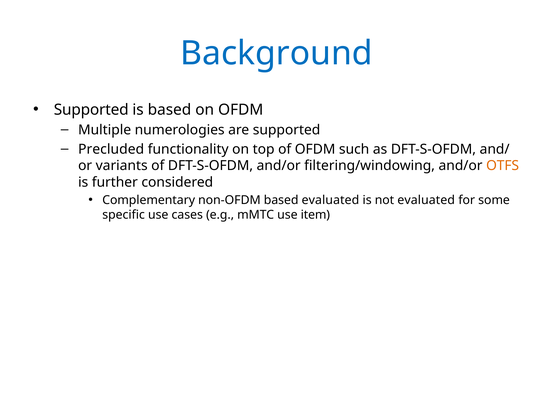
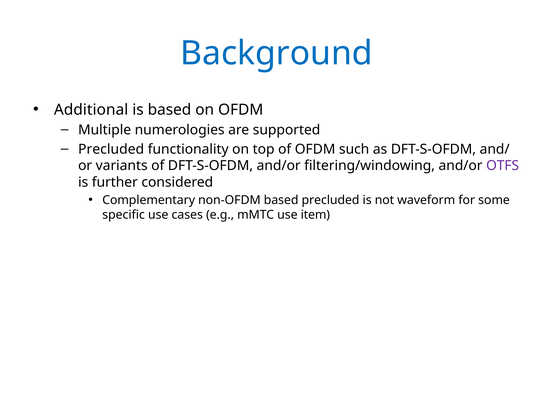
Supported: Supported -> Additional (91, 110)
OTFS colour: orange -> purple (503, 166)
based evaluated: evaluated -> precluded (331, 201)
not evaluated: evaluated -> waveform (426, 201)
